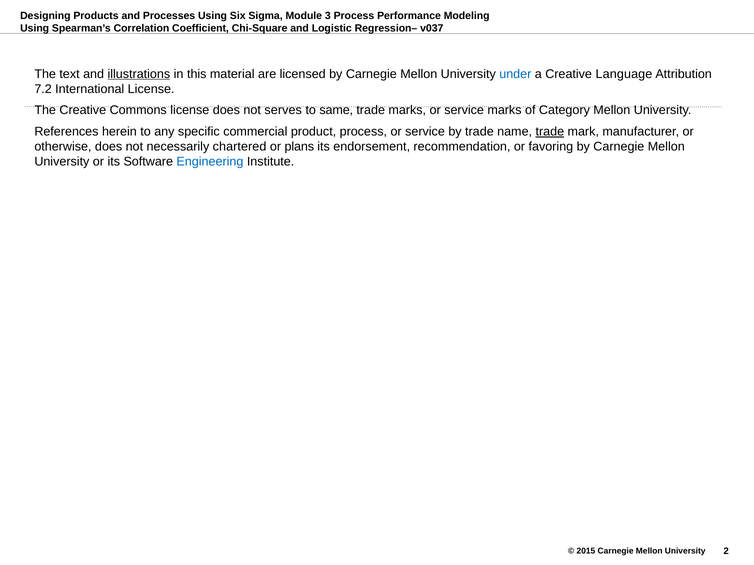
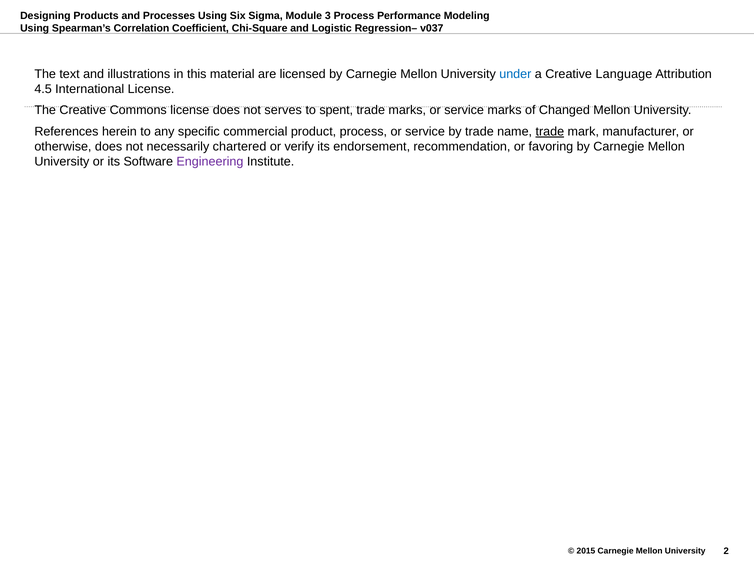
illustrations underline: present -> none (139, 74)
7.2: 7.2 -> 4.5 (43, 89)
same: same -> spent (336, 110)
Category: Category -> Changed (564, 110)
plans: plans -> verify (299, 147)
Engineering colour: blue -> purple (210, 162)
